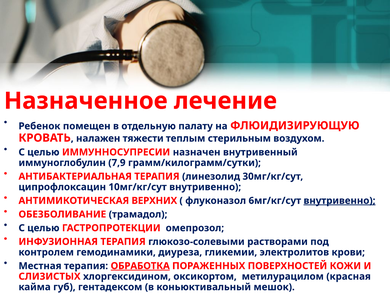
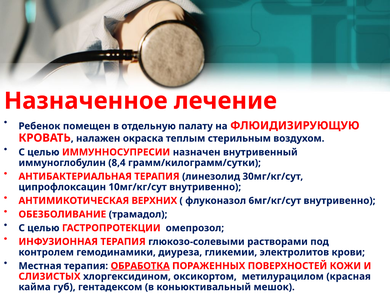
тяжести: тяжести -> окраска (143, 138)
7,9: 7,9 -> 8,4 (117, 162)
внутривенно underline: present -> none (339, 200)
